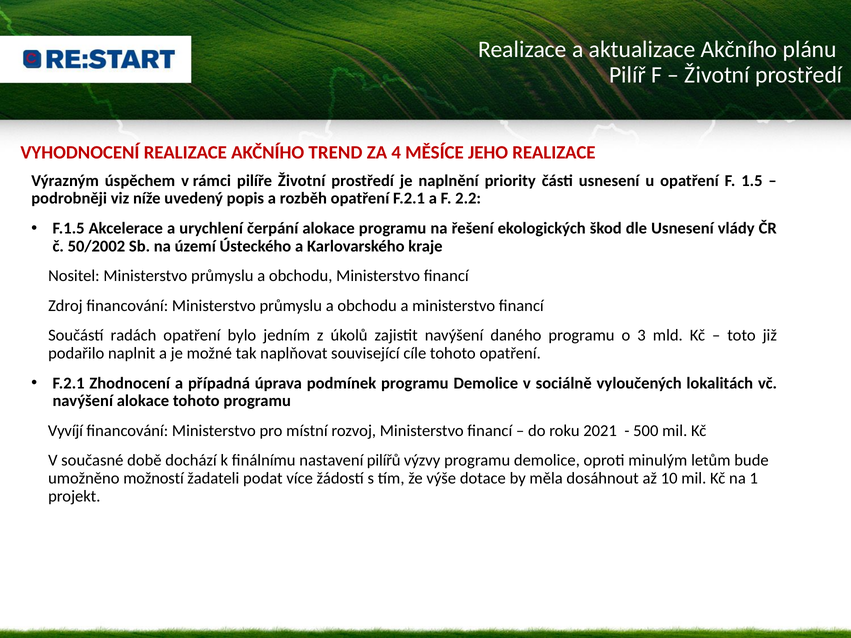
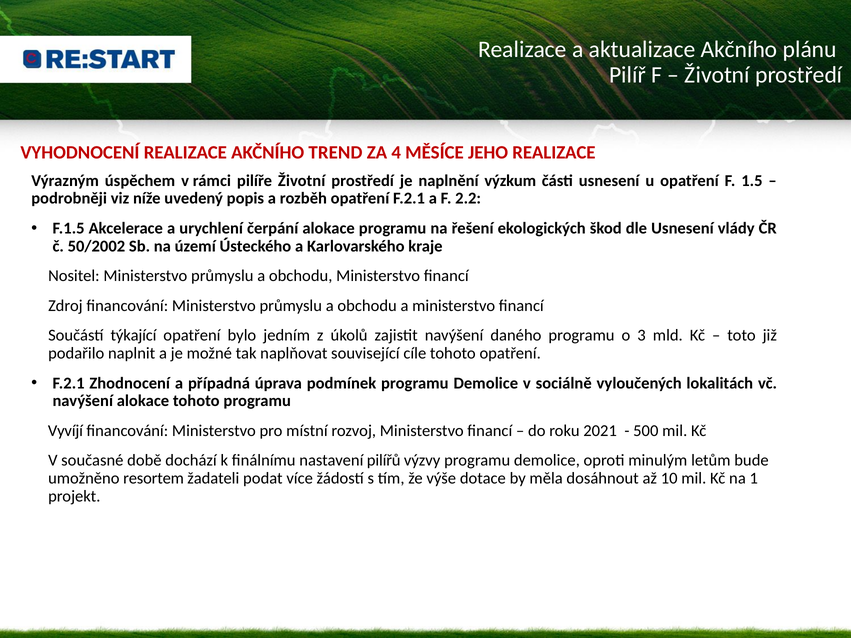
priority: priority -> výzkum (510, 181)
radách: radách -> týkající (134, 336)
možností: možností -> resortem (154, 479)
